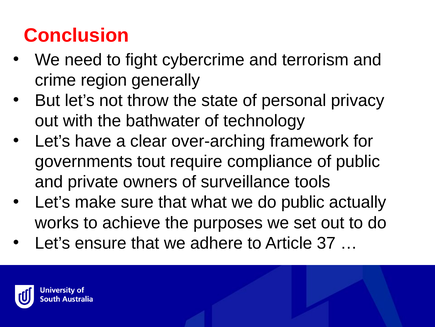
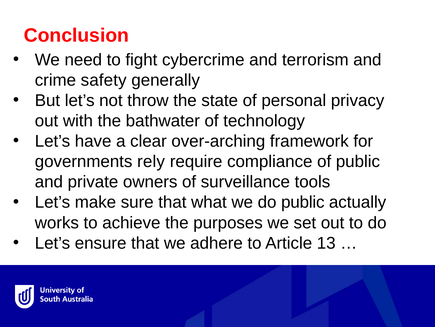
region: region -> safety (104, 80)
tout: tout -> rely (151, 161)
37: 37 -> 13 (326, 243)
